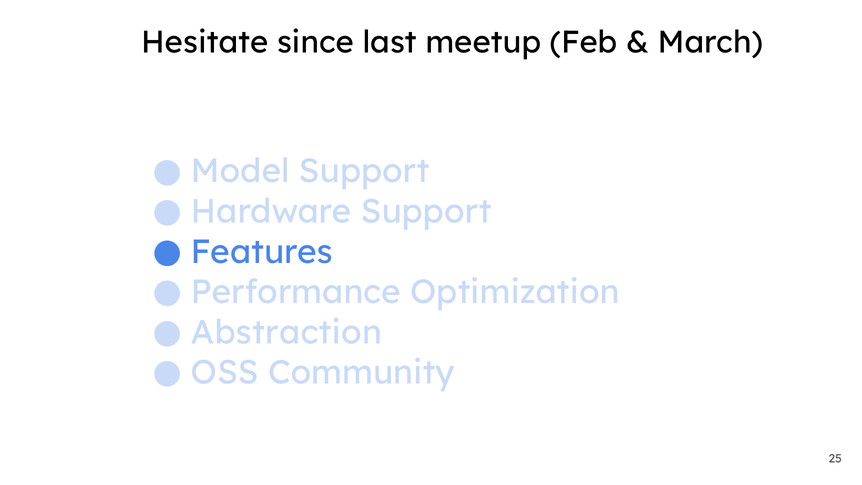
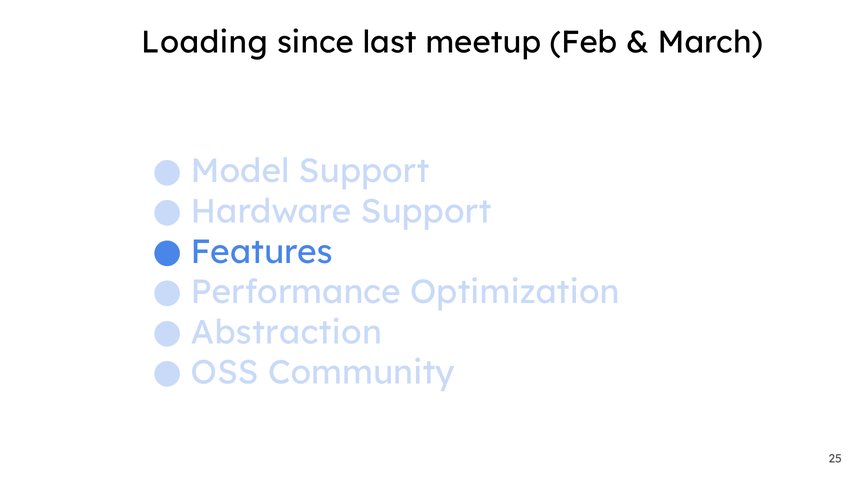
Hesitate: Hesitate -> Loading (205, 43)
